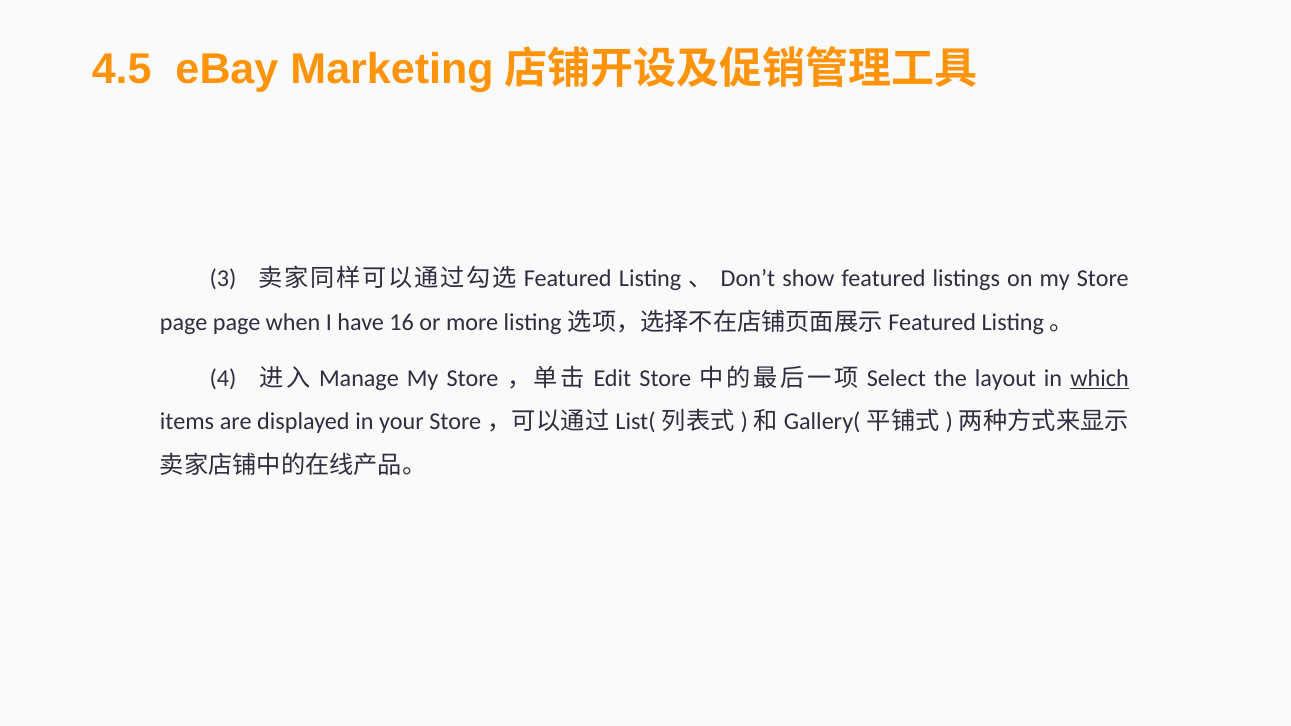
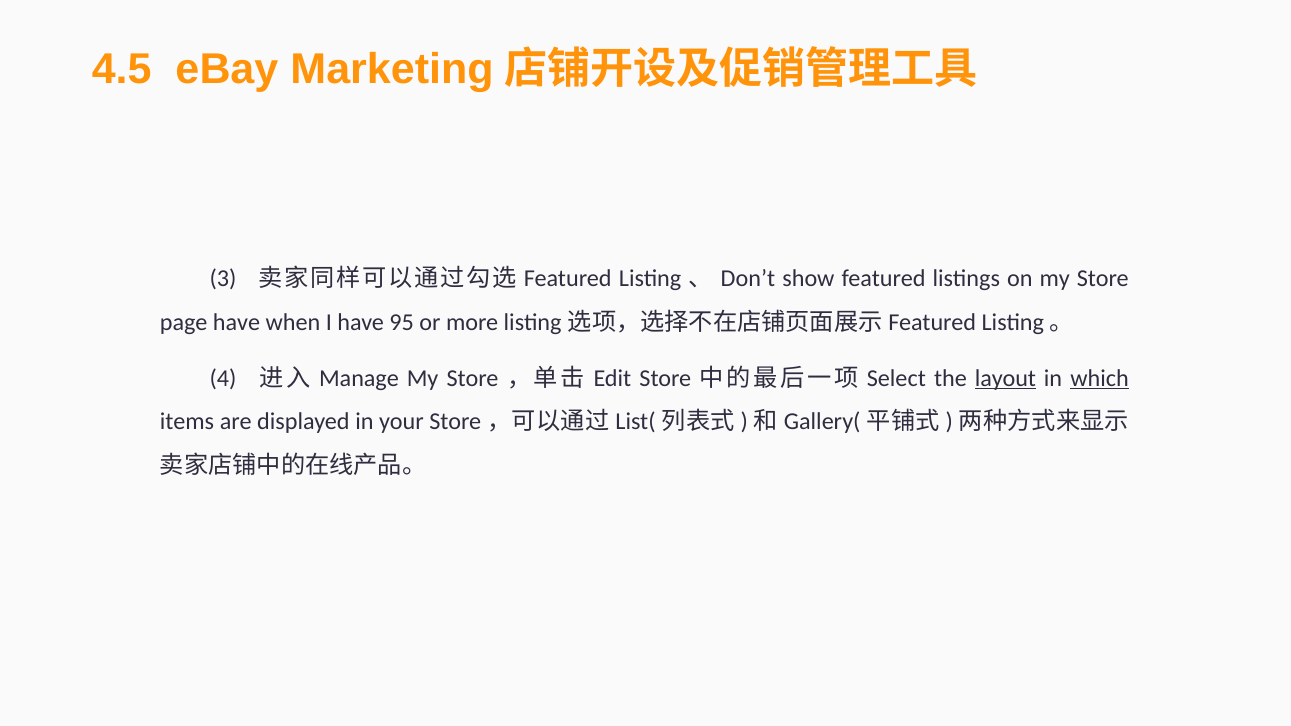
page page: page -> have (237, 322)
16: 16 -> 95 (402, 322)
layout underline: none -> present (1005, 378)
